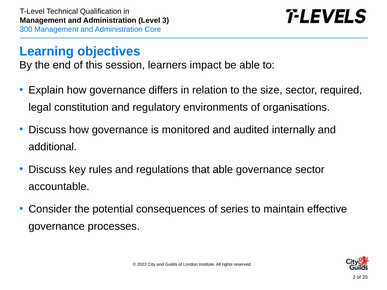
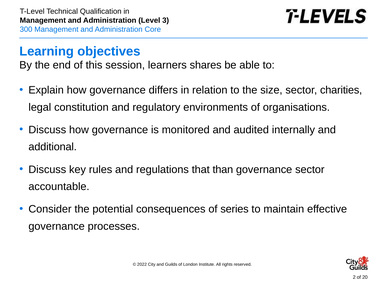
impact: impact -> shares (206, 65)
required: required -> charities (341, 90)
that able: able -> than (223, 170)
